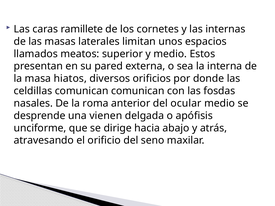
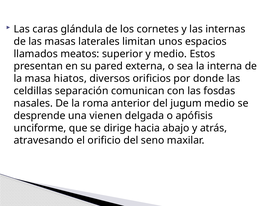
ramillete: ramillete -> glándula (82, 29)
celdillas comunican: comunican -> separación (82, 91)
ocular: ocular -> jugum (186, 103)
